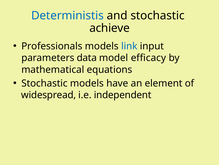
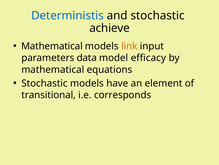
Professionals: Professionals -> Mathematical (52, 46)
link colour: blue -> orange (129, 46)
widespread: widespread -> transitional (49, 95)
independent: independent -> corresponds (123, 95)
